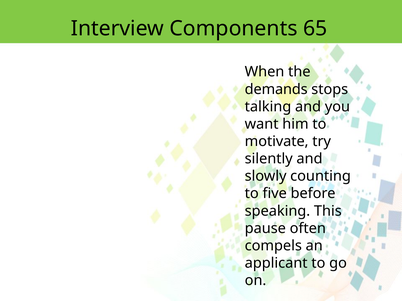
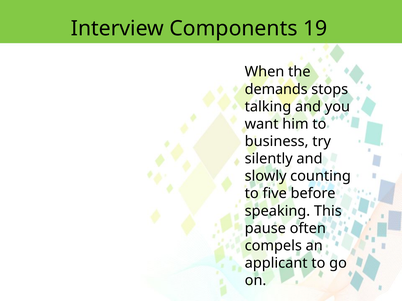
65: 65 -> 19 (315, 29)
motivate: motivate -> business (277, 142)
